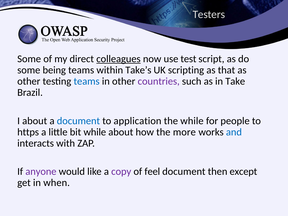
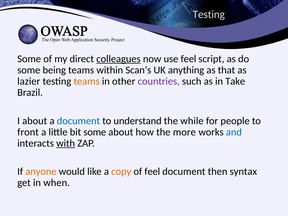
Testers: Testers -> Testing (209, 14)
use test: test -> feel (188, 59)
Take’s: Take’s -> Scan’s (138, 70)
scripting: scripting -> anything (186, 70)
other: other -> lazier (29, 81)
teams colour: blue -> orange (87, 81)
application: application -> understand (138, 121)
https: https -> front (28, 132)
bit while: while -> some (95, 132)
with underline: none -> present (66, 143)
anyone colour: purple -> orange (41, 172)
copy colour: purple -> orange (121, 172)
except: except -> syntax (243, 172)
